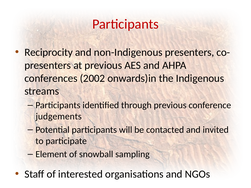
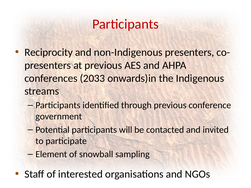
2002: 2002 -> 2033 (92, 78)
judgements: judgements -> government (59, 117)
